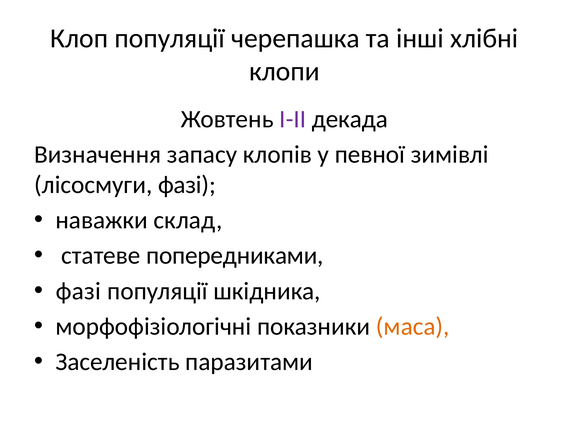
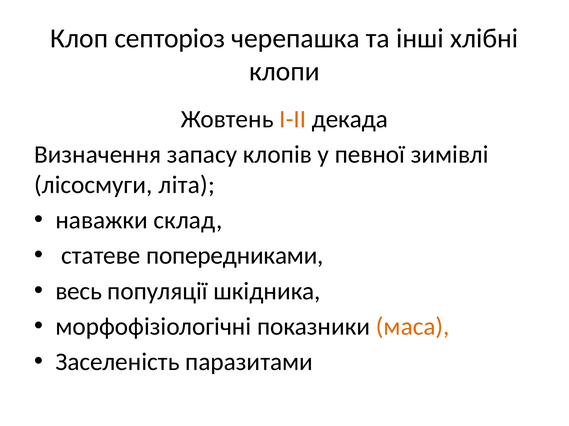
Клоп популяції: популяції -> септоріоз (170, 38)
І-ІІ colour: purple -> orange (293, 119)
лісосмуги фазі: фазі -> літа (187, 185)
фазі: фазі -> весь (79, 292)
